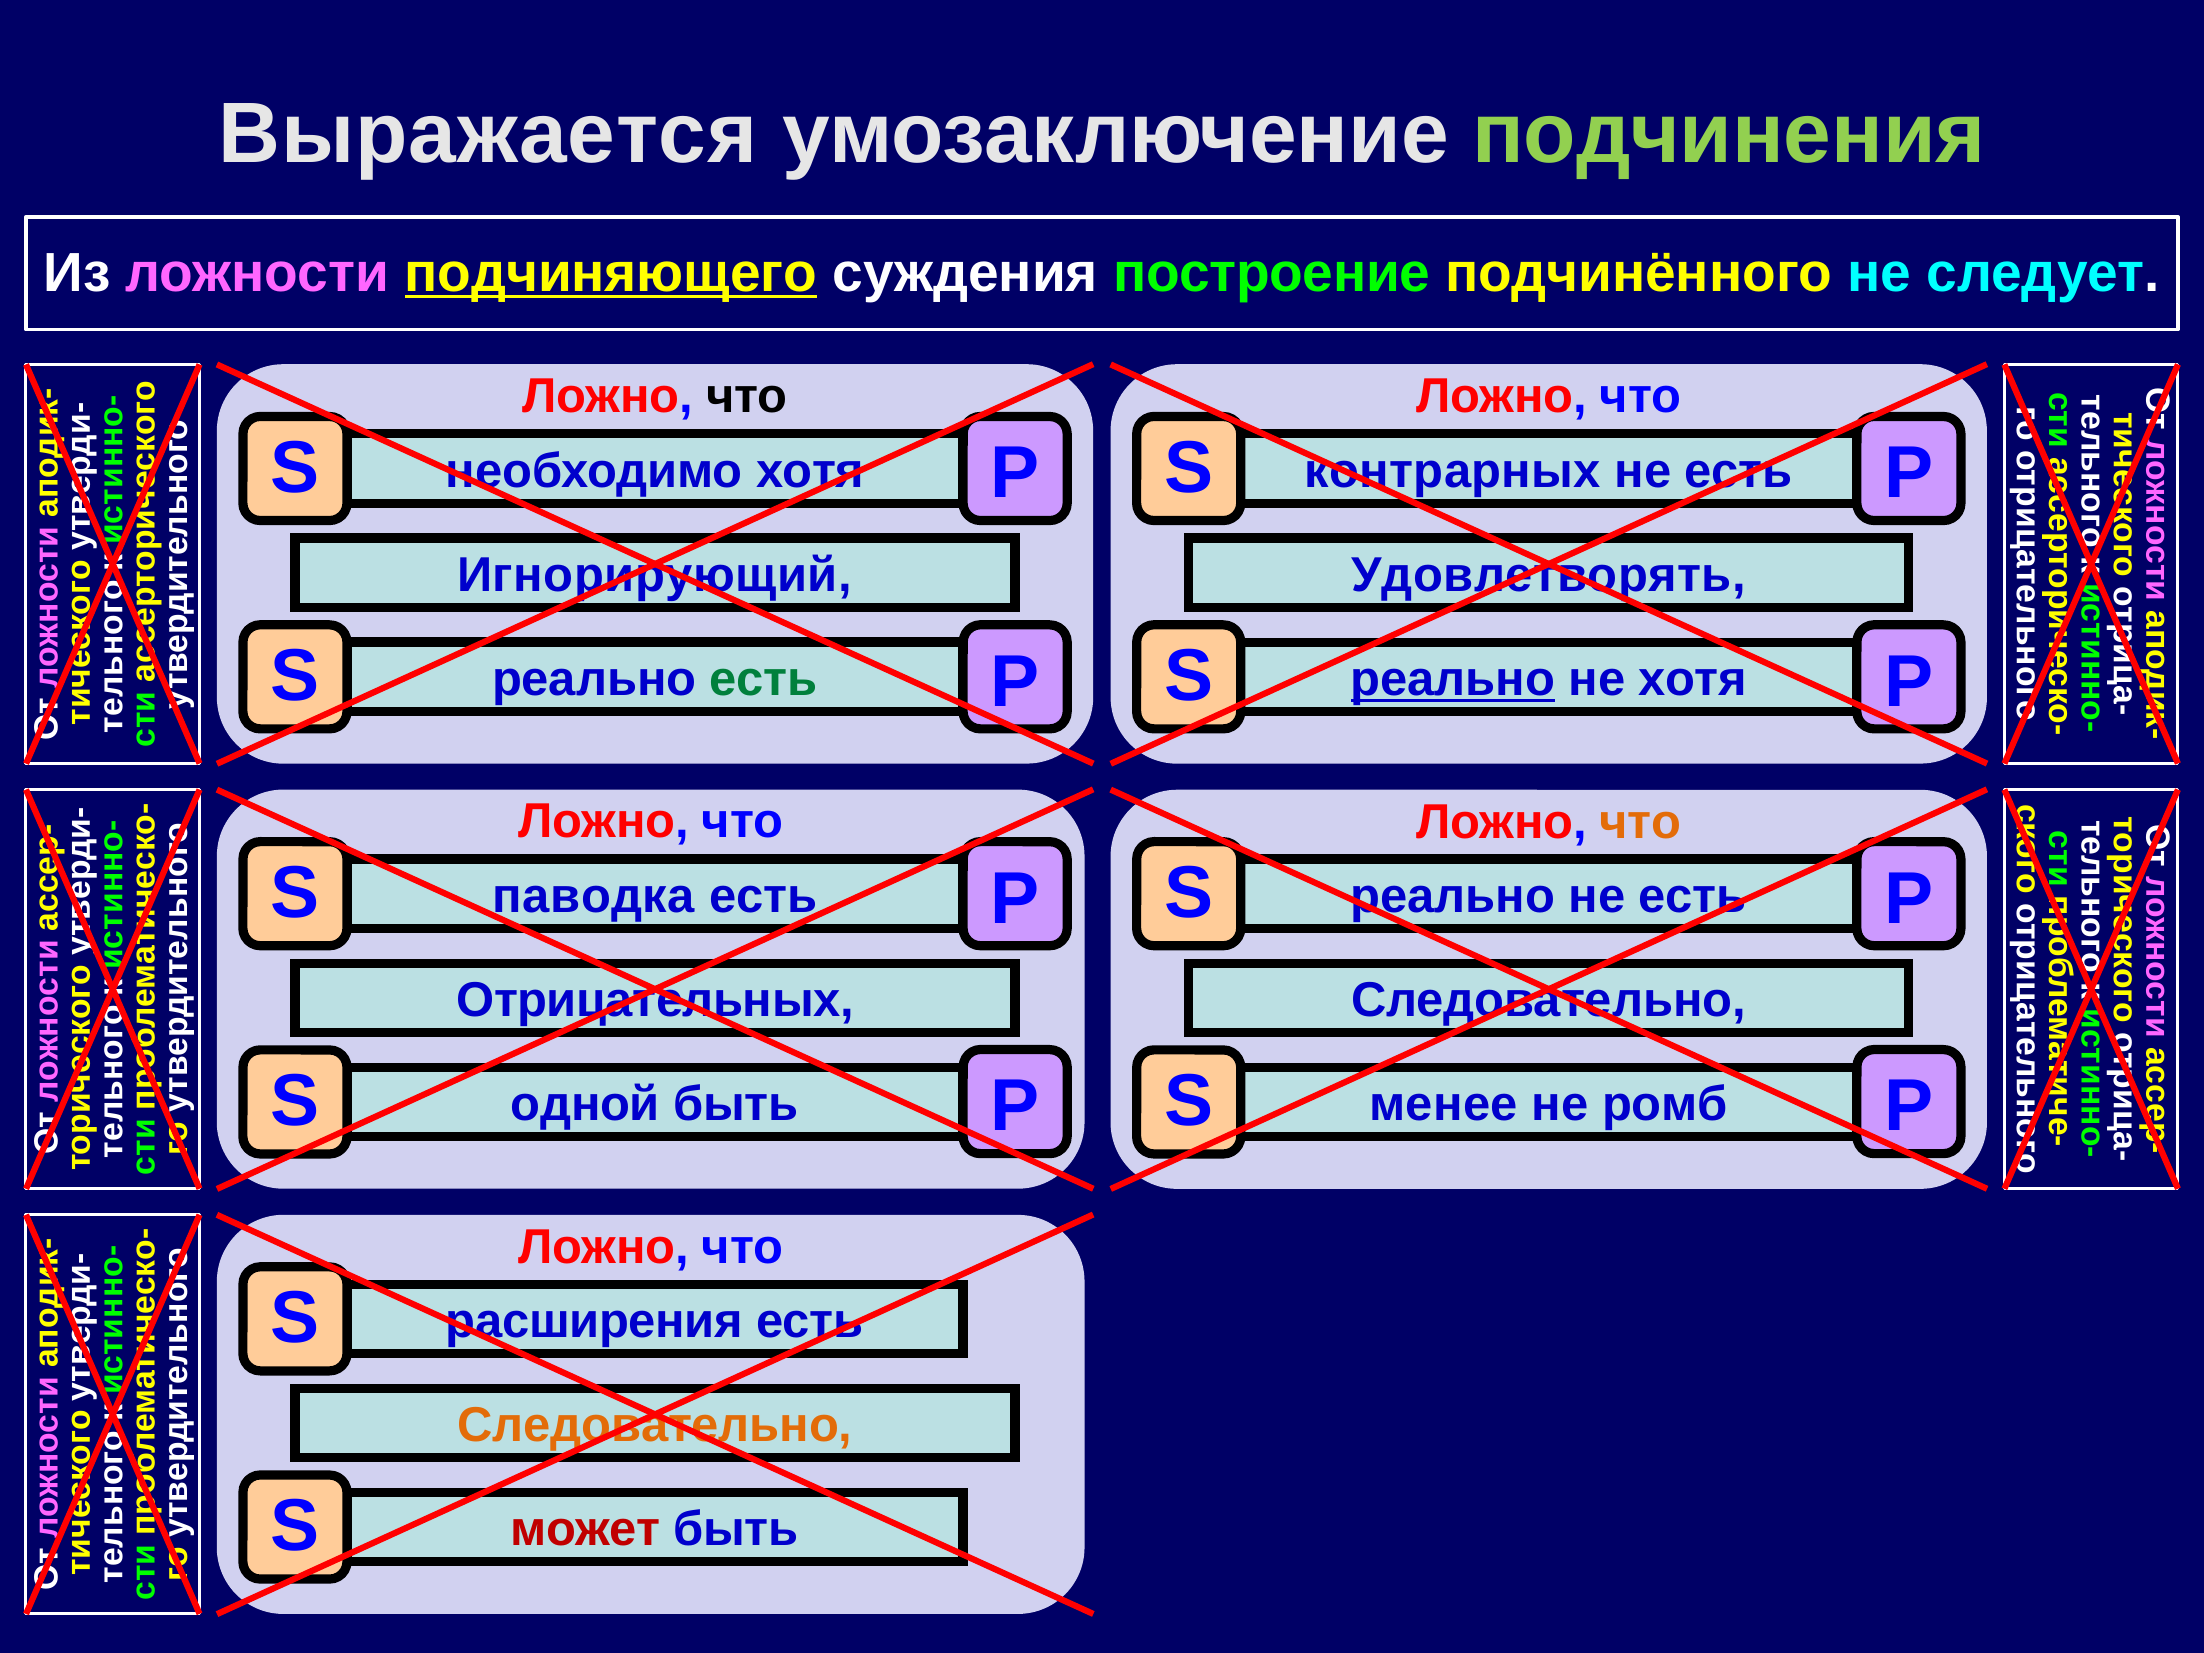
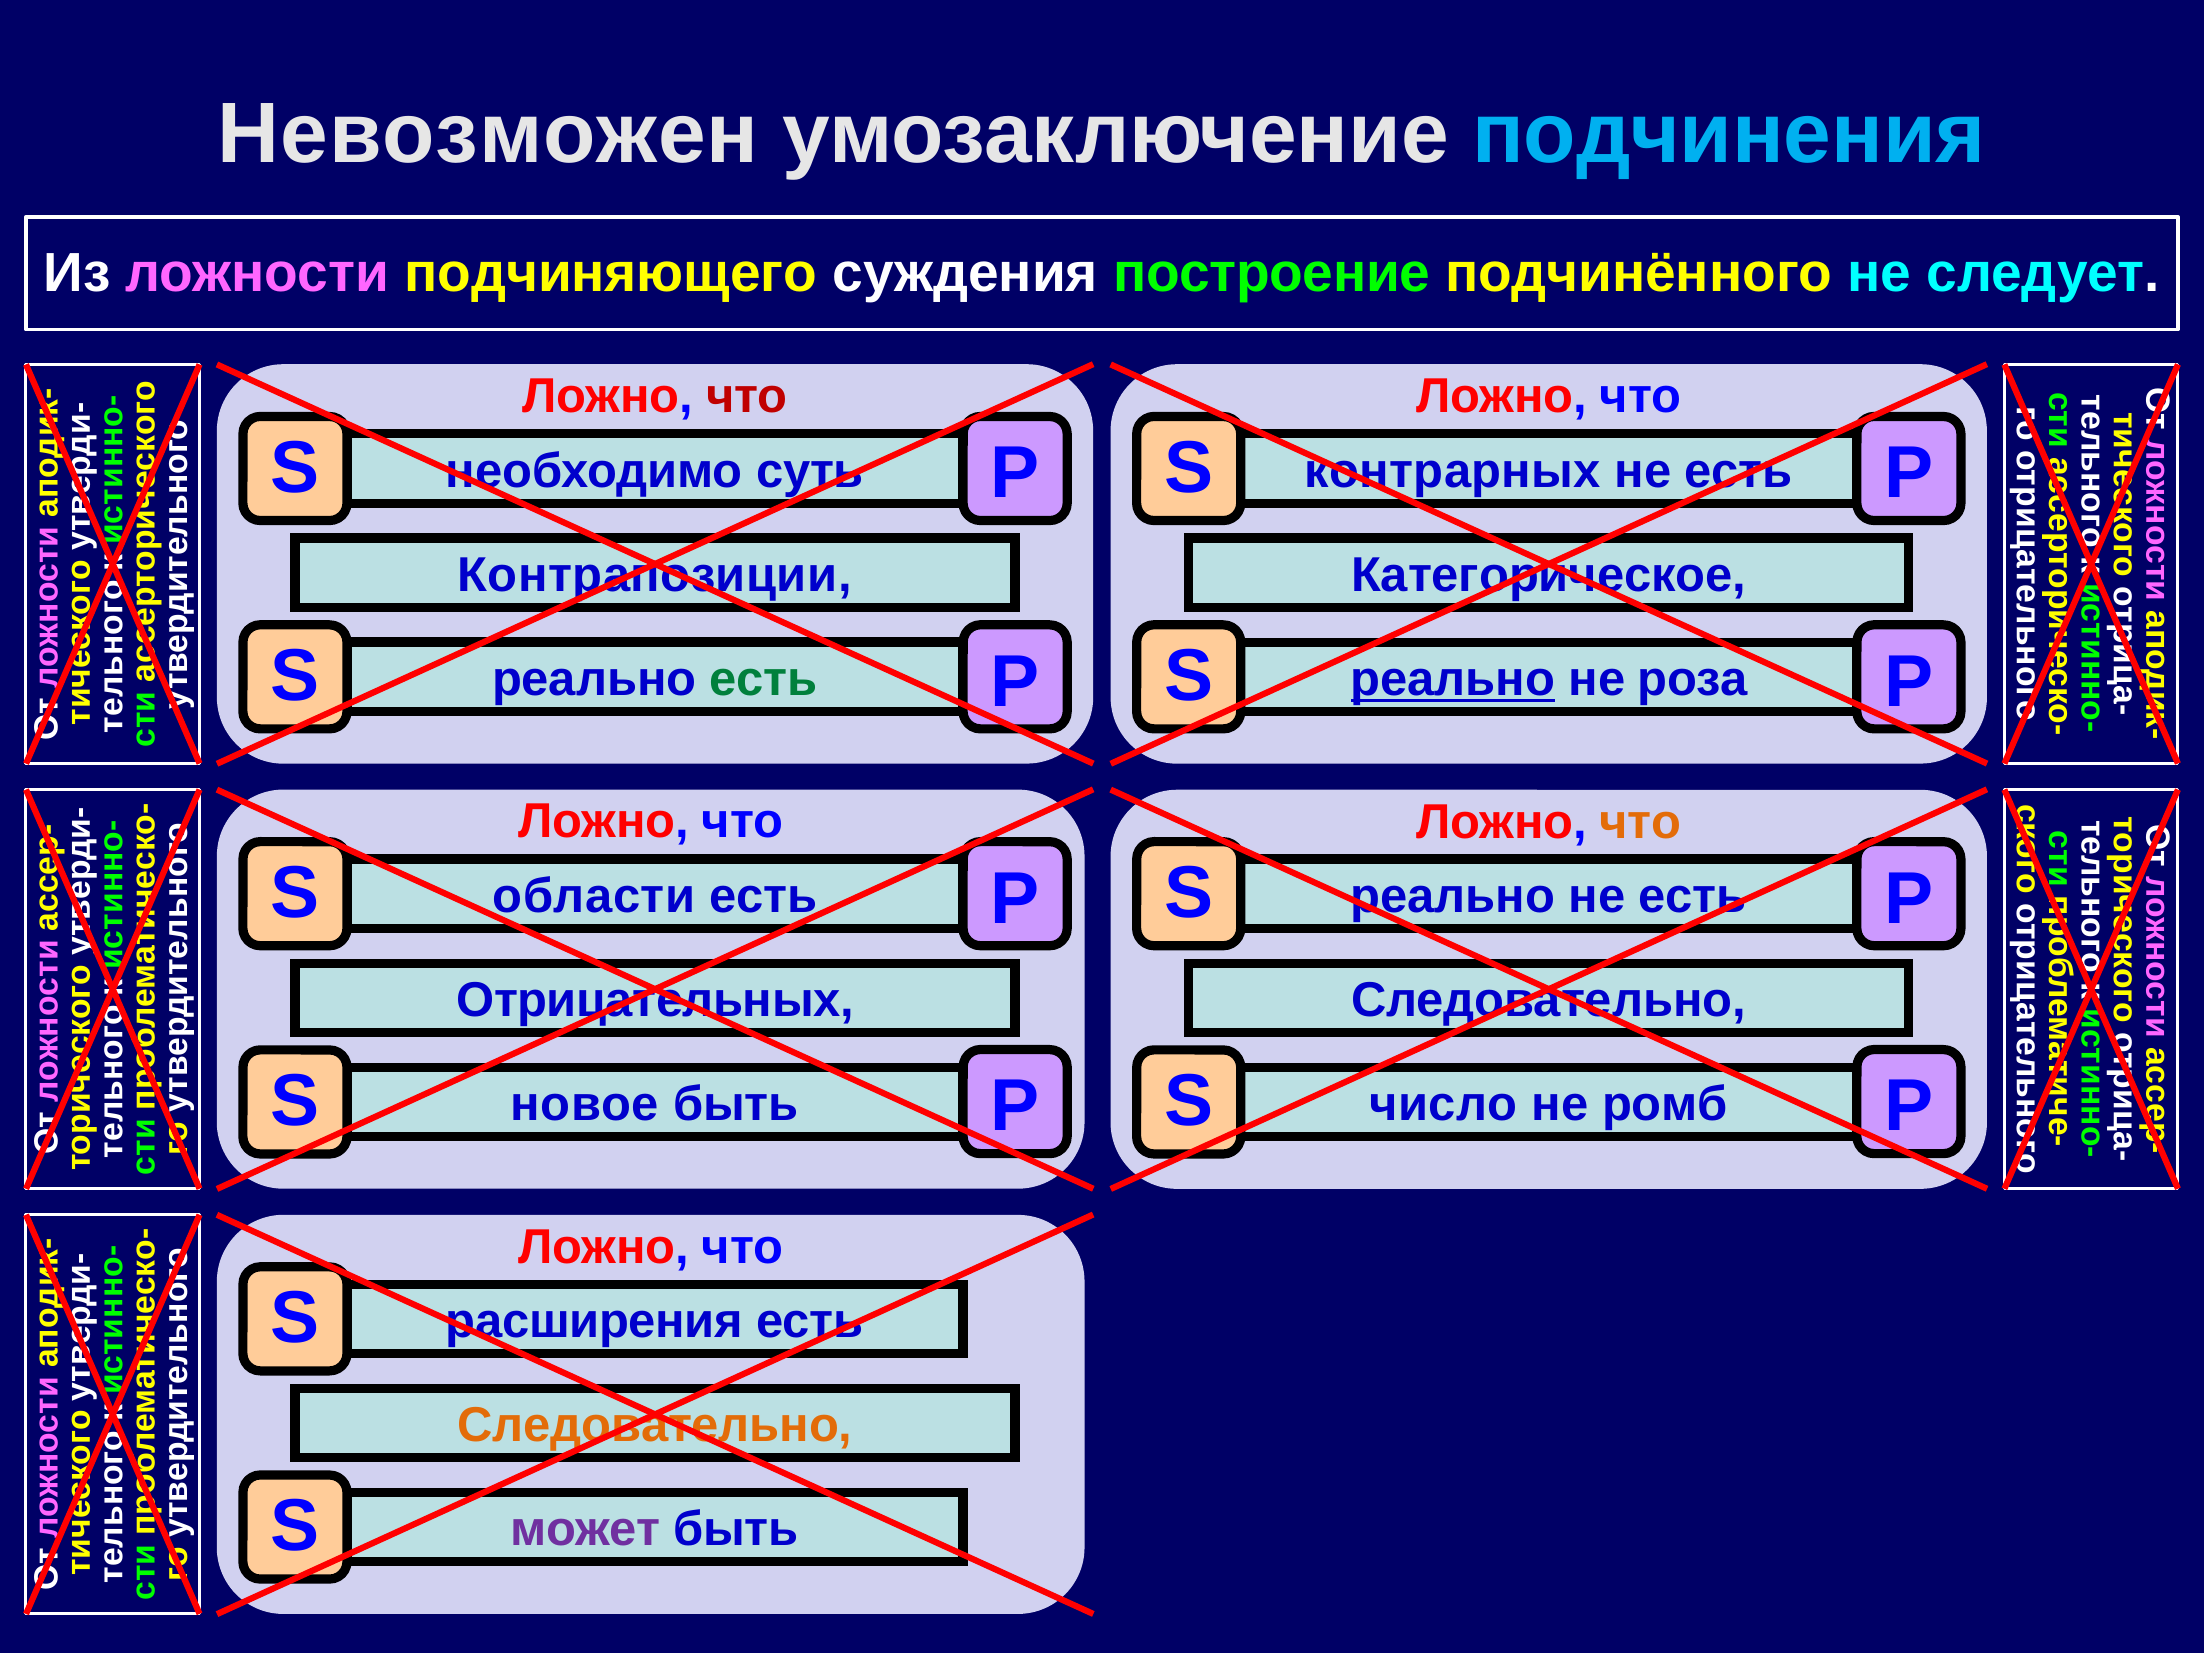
Выражается: Выражается -> Невозможен (488, 134)
подчинения colour: light green -> light blue (1729, 134)
подчиняющего underline: present -> none (611, 273)
что colour: black -> red (747, 397)
необходимо хотя: хотя -> суть (810, 471)
Игнорирующий: Игнорирующий -> Контрапозиции (655, 575)
Удовлетворять: Удовлетворять -> Категорическое (1549, 575)
не хотя: хотя -> роза (1693, 679)
паводка: паводка -> области (594, 896)
менее: менее -> число (1444, 1104)
одной: одной -> новое (585, 1104)
может colour: red -> purple (585, 1529)
